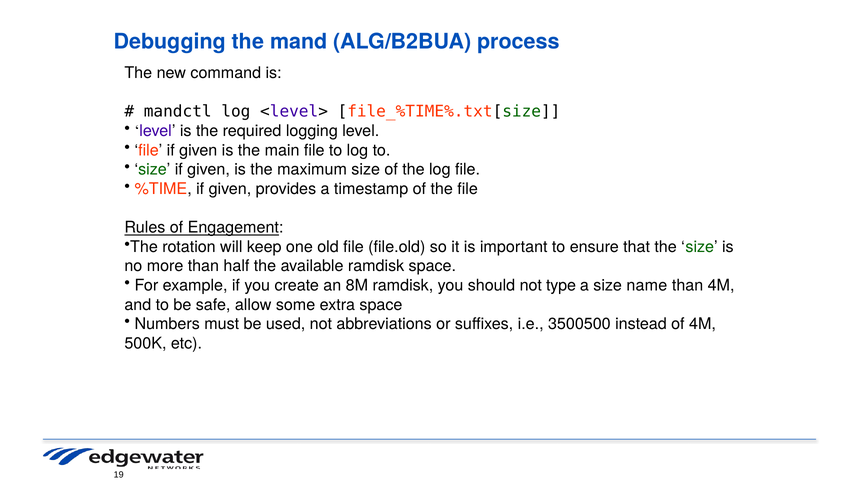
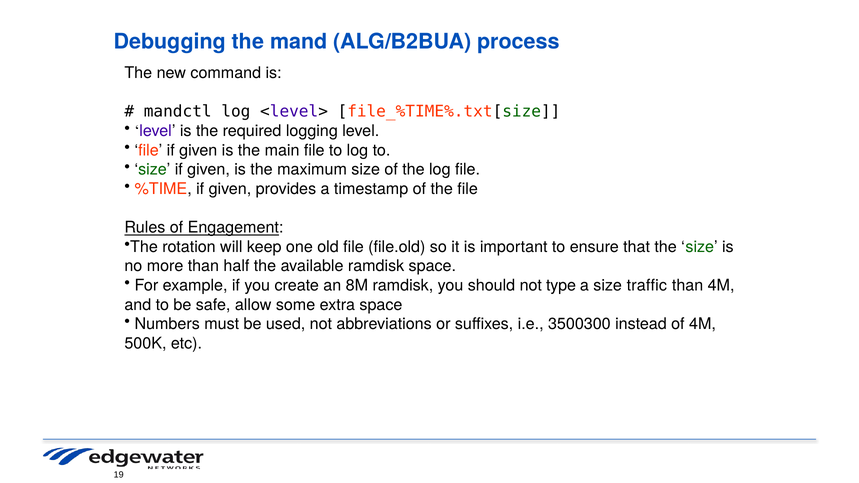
name: name -> traffic (647, 286)
3500500: 3500500 -> 3500300 (579, 324)
